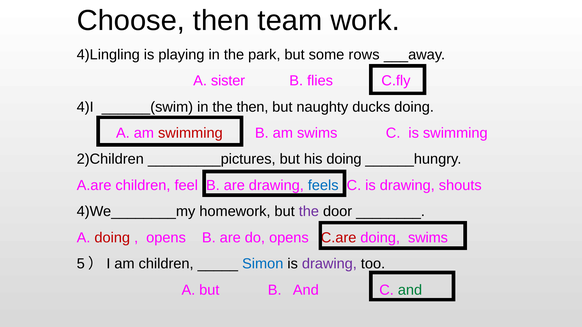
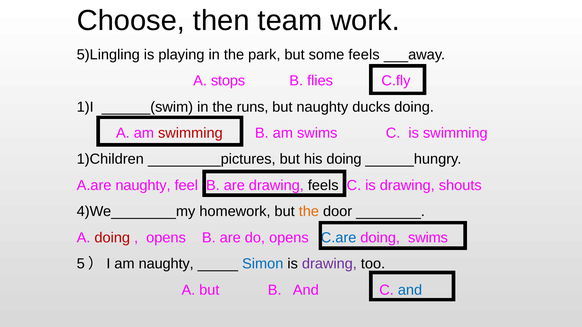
4)Lingling: 4)Lingling -> 5)Lingling (108, 55)
some rows: rows -> feels (364, 55)
sister: sister -> stops (228, 81)
4)I: 4)I -> 1)I (85, 107)
the then: then -> runs (253, 107)
2)Children: 2)Children -> 1)Children (110, 159)
A.are children: children -> naughty (143, 186)
feels colour: blue -> black (323, 186)
the colour: purple -> orange (309, 212)
C.are colour: red -> blue (339, 238)
am children: children -> naughty (166, 264)
and colour: green -> blue (410, 290)
